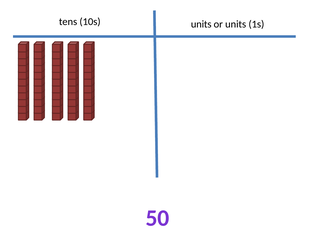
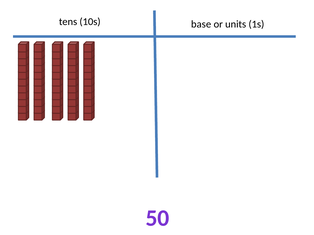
10s units: units -> base (201, 24)
